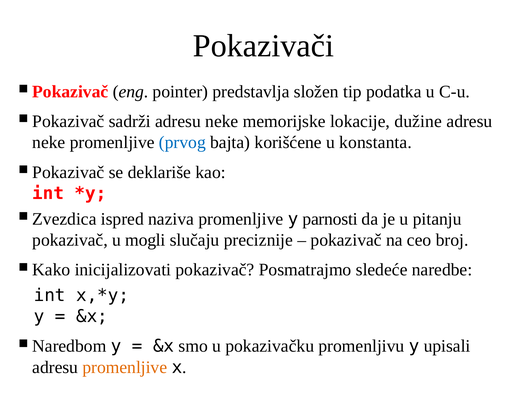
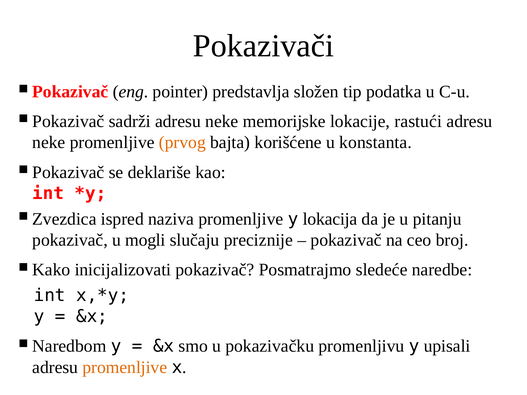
dužine: dužine -> rastući (418, 122)
prvog colour: blue -> orange (182, 143)
parnosti: parnosti -> lokacija (330, 219)
